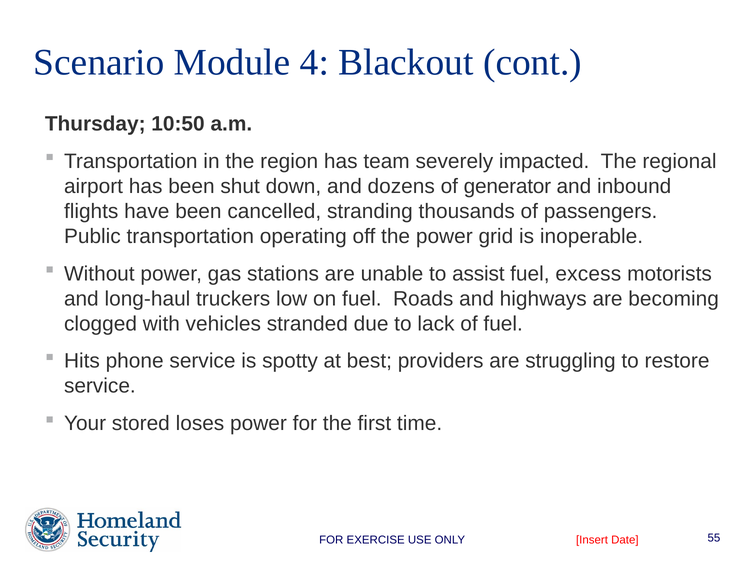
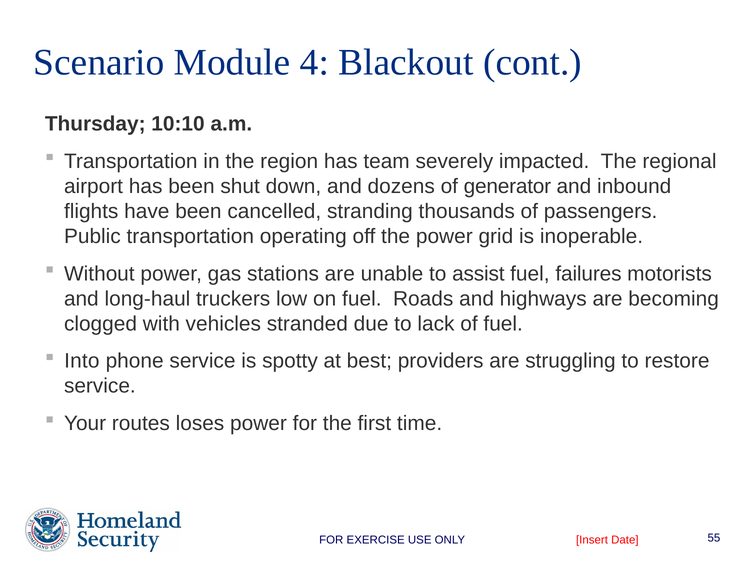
10:50: 10:50 -> 10:10 (178, 124)
excess: excess -> failures (589, 274)
Hits: Hits -> Into (82, 361)
stored: stored -> routes (141, 424)
